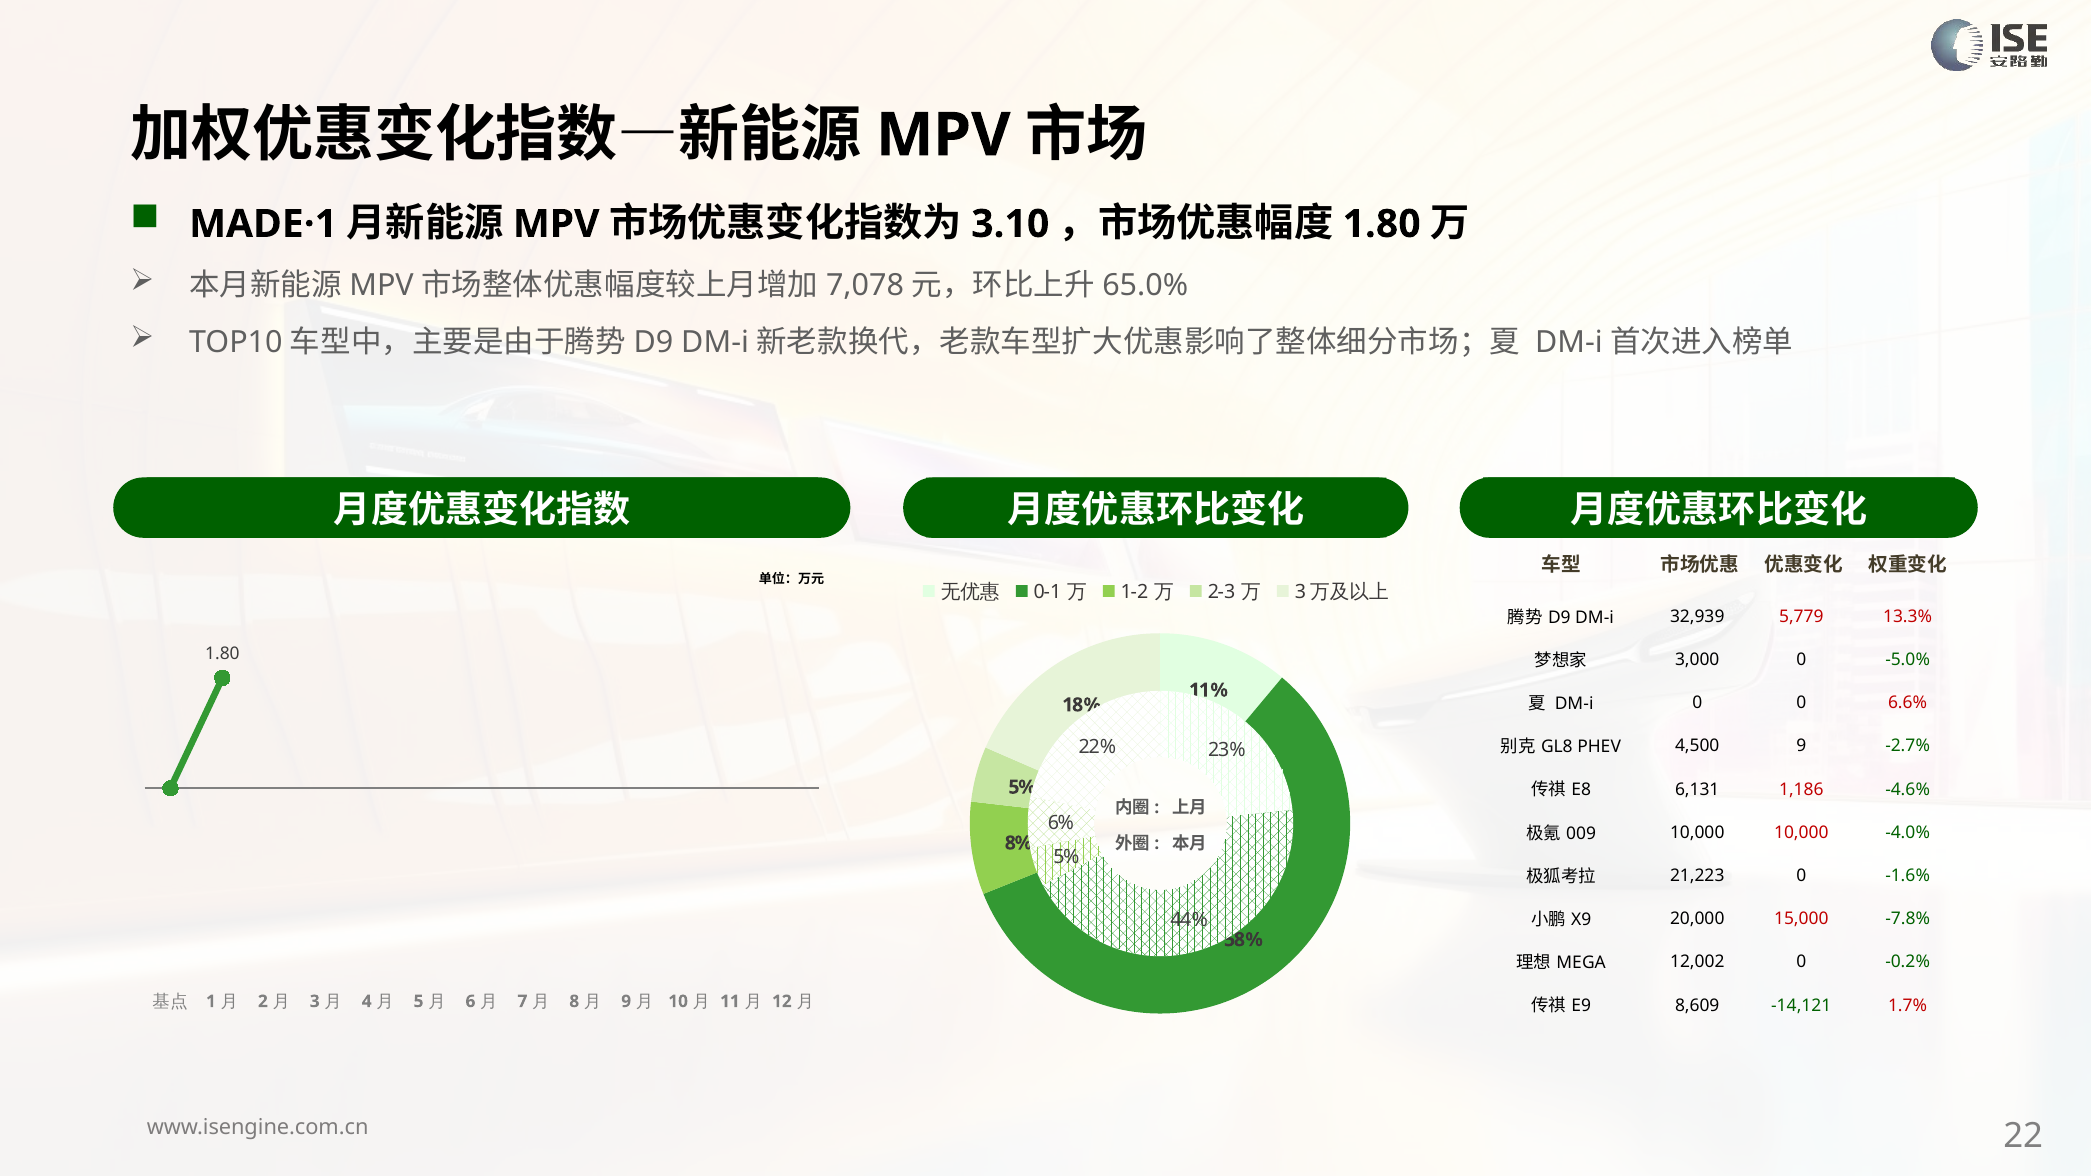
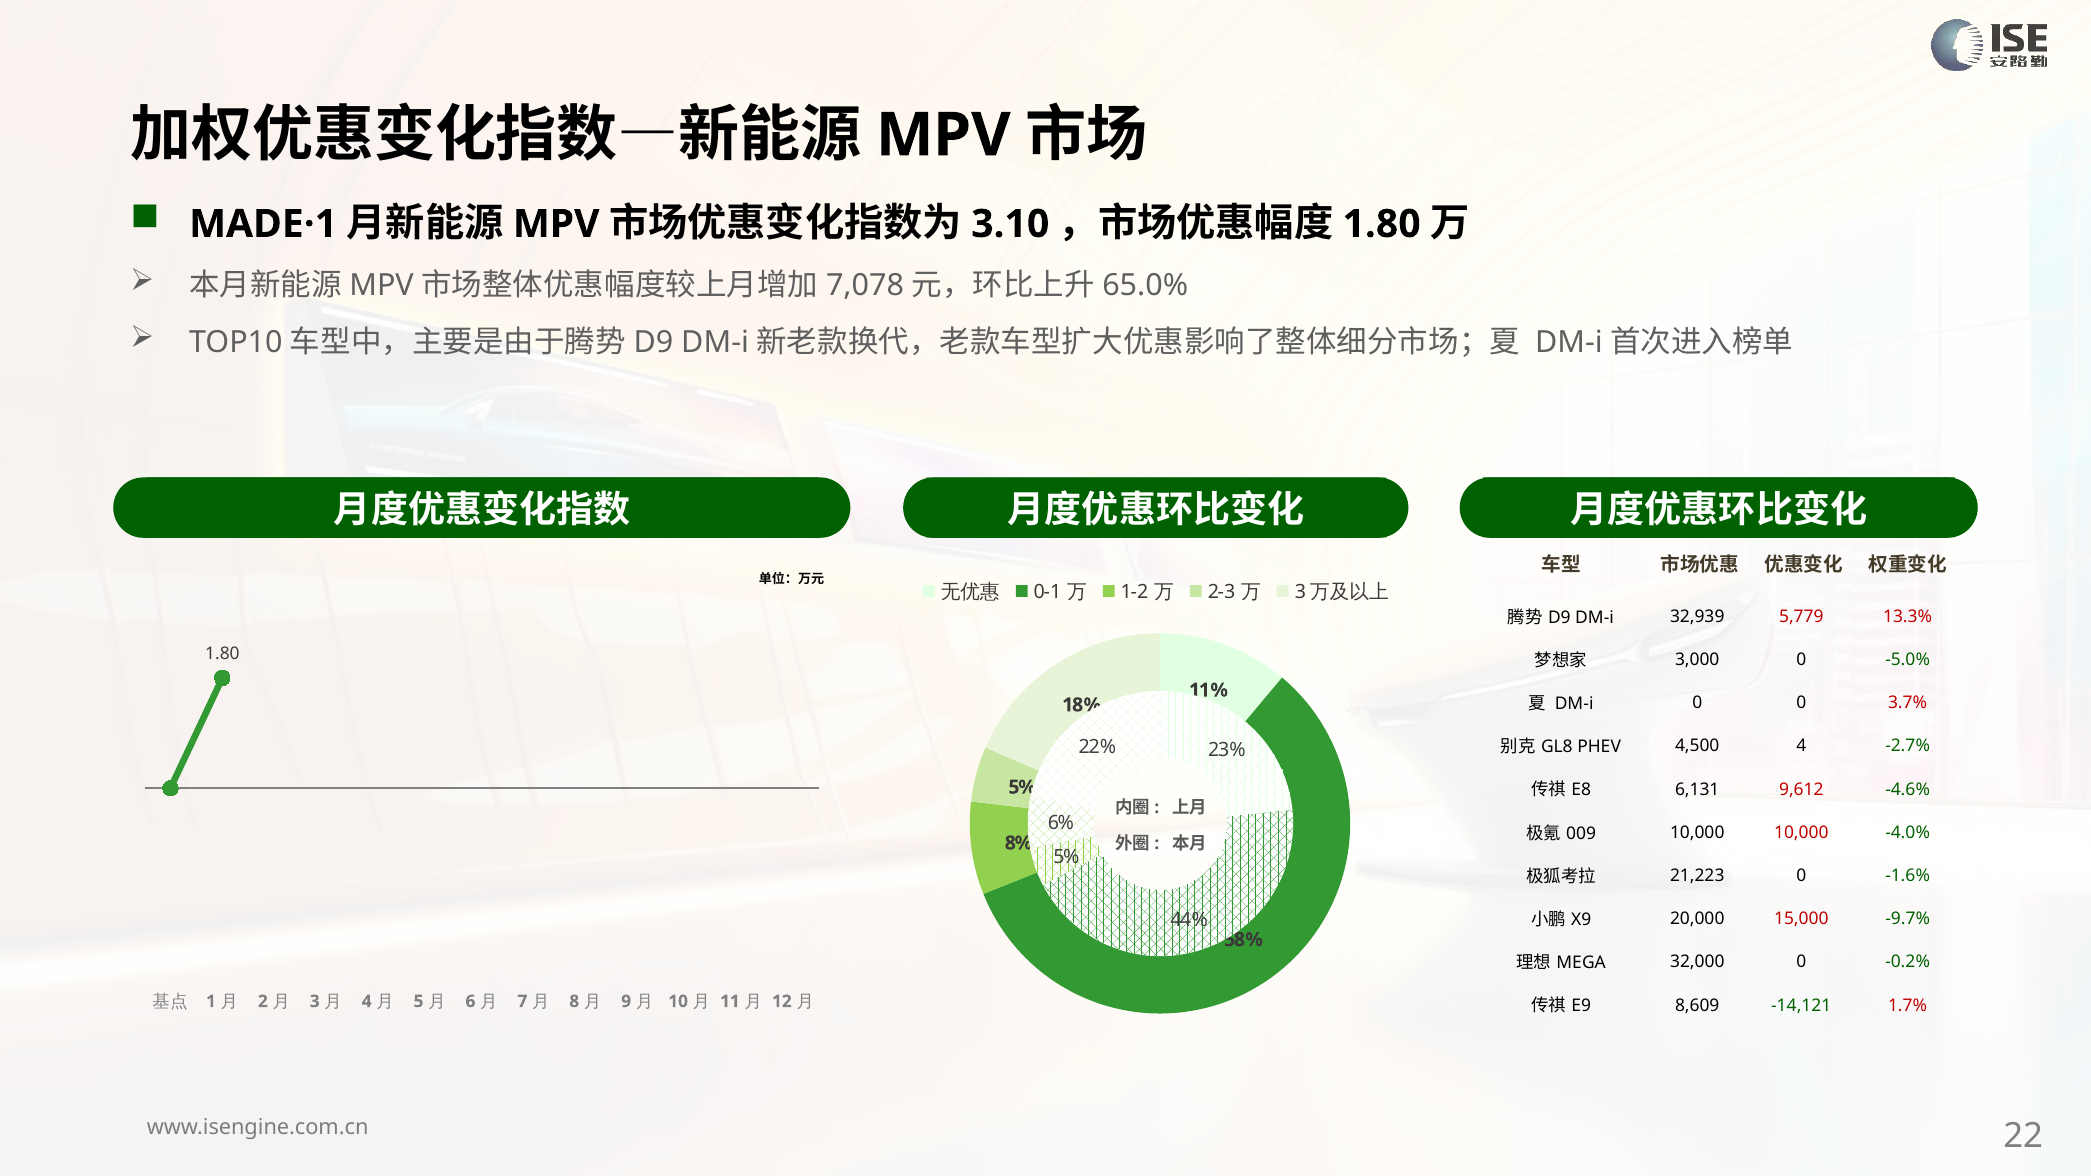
6.6%: 6.6% -> 3.7% (1908, 703)
4,500 9: 9 -> 4 (1801, 746)
1,186: 1,186 -> 9,612 (1801, 789)
-7.8%: -7.8% -> -9.7% (1908, 919)
12,002: 12,002 -> 32,000 (1697, 962)
